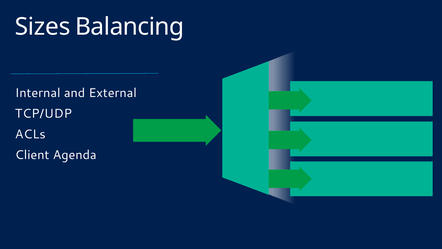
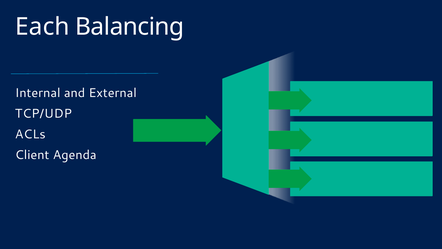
Sizes: Sizes -> Each (42, 27)
